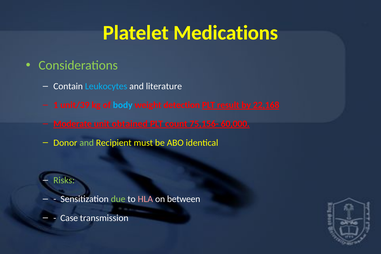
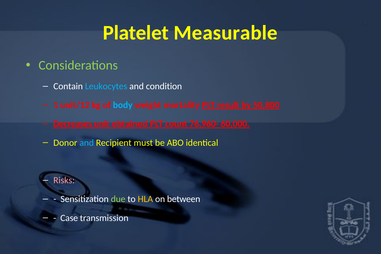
Medications: Medications -> Measurable (226, 33)
literature: literature -> condition (164, 86)
unit/39: unit/39 -> unit/12 (75, 105)
detection: detection -> mortality (182, 105)
22,168: 22,168 -> 50,800 (266, 105)
Moderate: Moderate -> Decreases (73, 124)
75,156-: 75,156- -> 76,960- (204, 124)
and colour: light green -> light blue (87, 143)
Risks colour: light green -> pink (64, 180)
HLA colour: pink -> yellow (145, 199)
